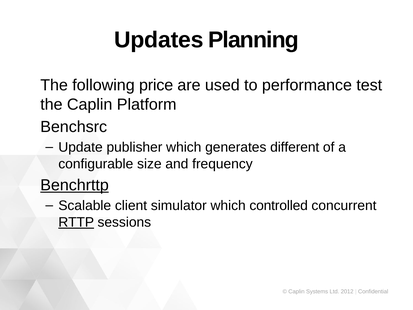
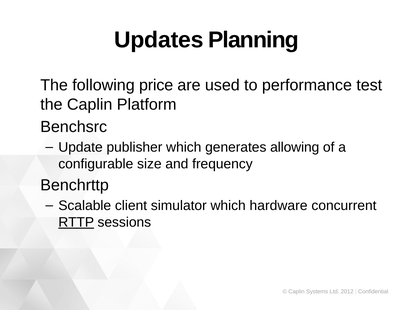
different: different -> allowing (295, 147)
Benchrttp underline: present -> none (75, 185)
controlled: controlled -> hardware (279, 205)
